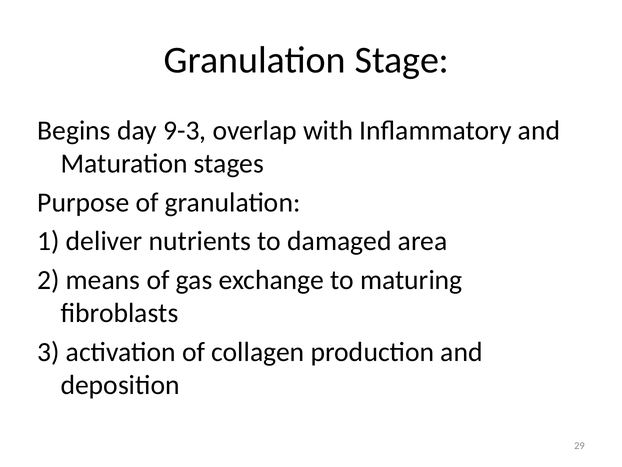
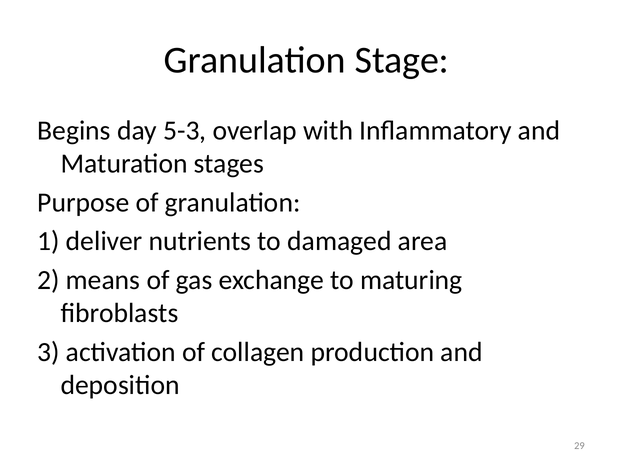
9-3: 9-3 -> 5-3 (185, 130)
